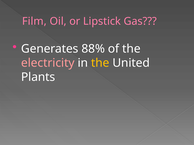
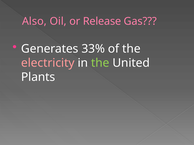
Film: Film -> Also (34, 21)
Lipstick: Lipstick -> Release (102, 21)
88%: 88% -> 33% (93, 49)
the colour: yellow -> light green (100, 63)
